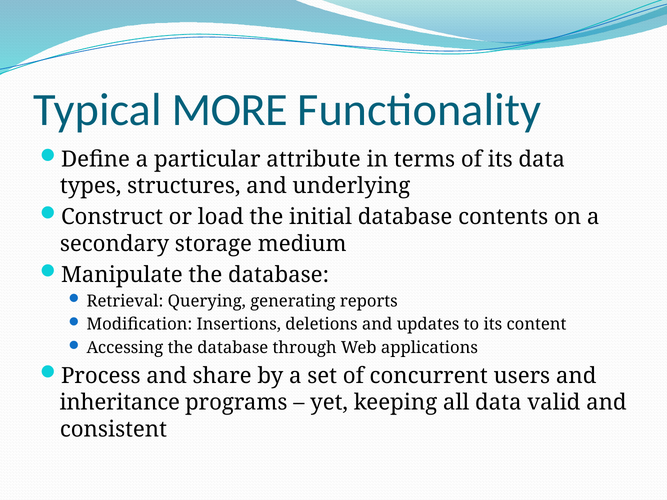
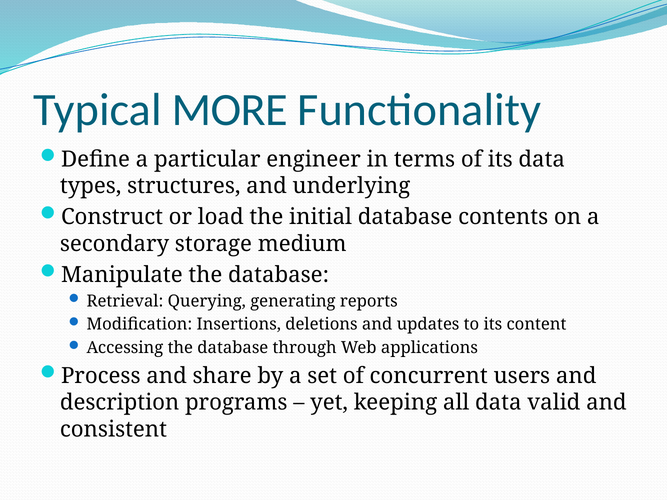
attribute: attribute -> engineer (314, 159)
inheritance: inheritance -> description (120, 403)
